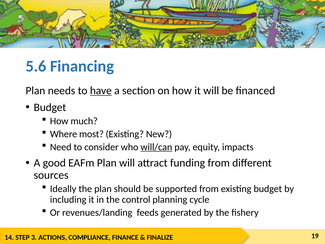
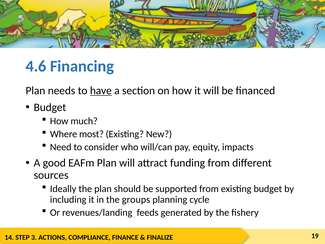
5.6: 5.6 -> 4.6 (36, 66)
will/can underline: present -> none (156, 147)
control: control -> groups (136, 199)
